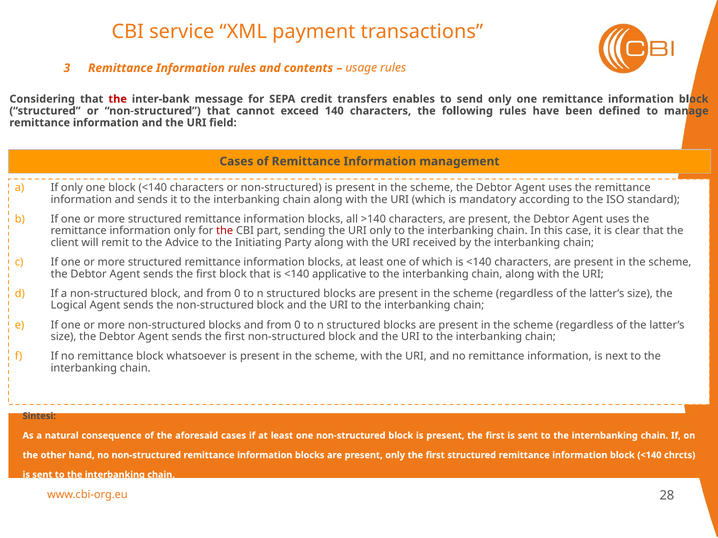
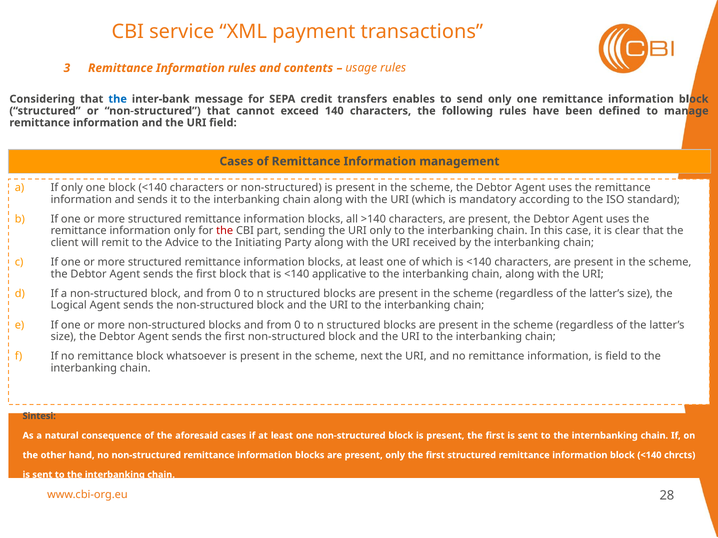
the colour: red -> blue (118, 99)
scheme with: with -> next (372, 357)
is next: next -> field (617, 357)
